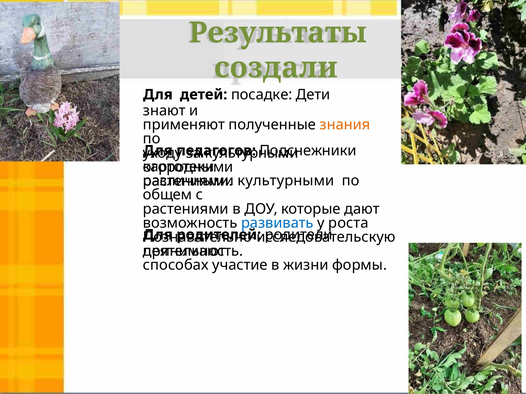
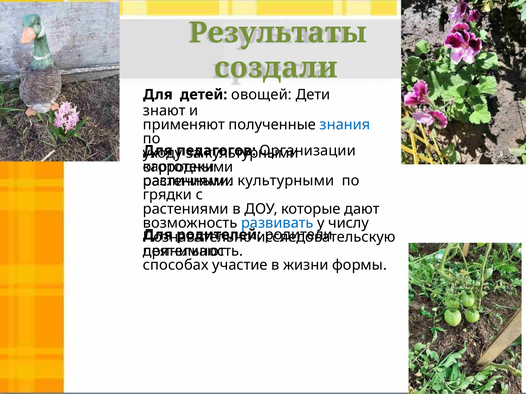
посадке: посадке -> овощей (262, 95)
знания colour: orange -> blue (345, 125)
Подснежники: Подснежники -> Организации (308, 151)
общем: общем -> грядки (167, 195)
роста: роста -> числу (349, 223)
